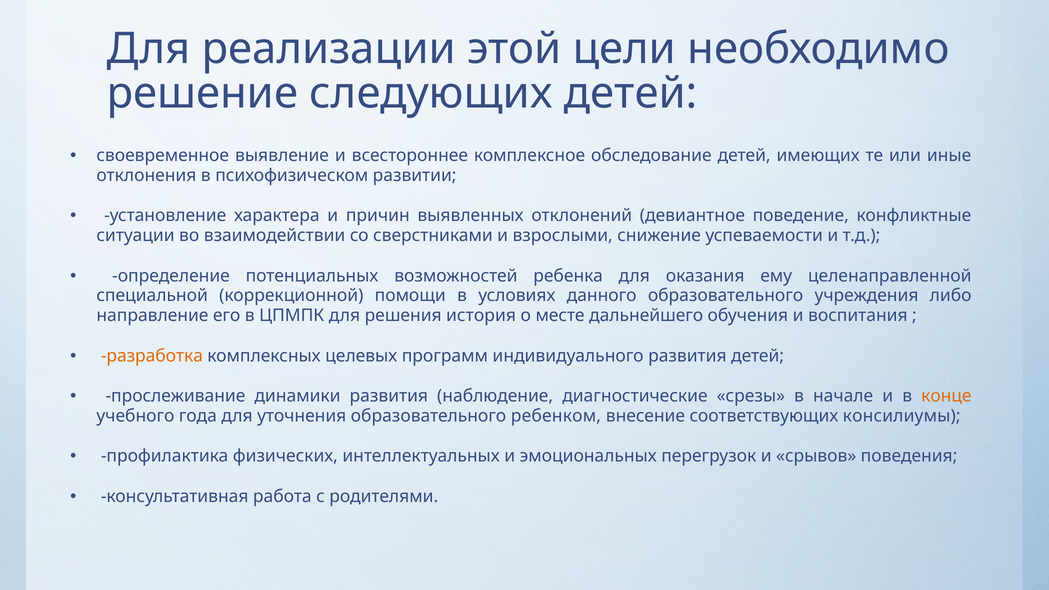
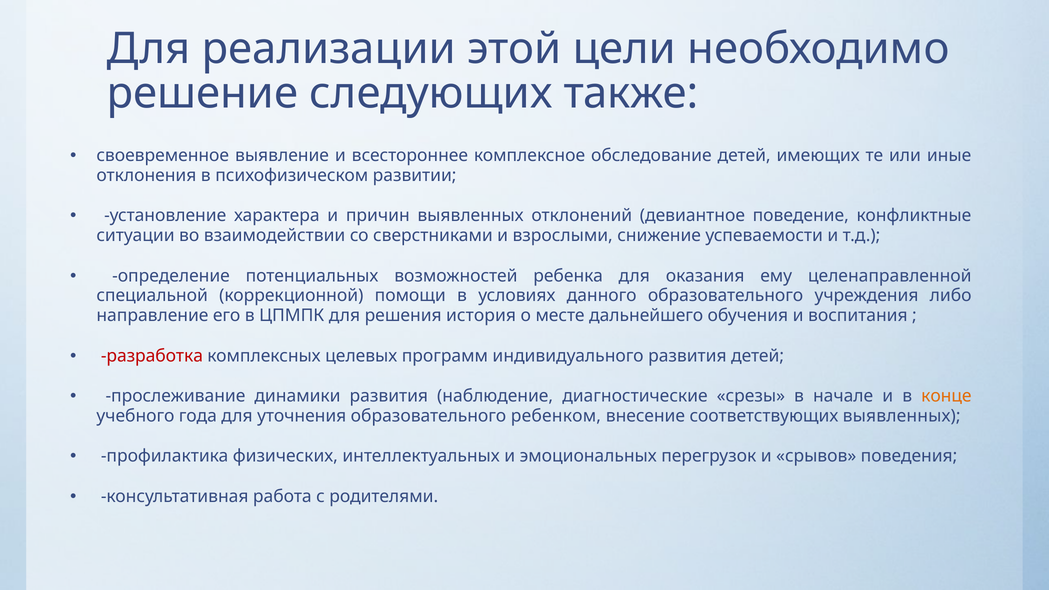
следующих детей: детей -> также (631, 93)
разработка colour: orange -> red (152, 356)
соответствующих консилиумы: консилиумы -> выявленных (902, 416)
